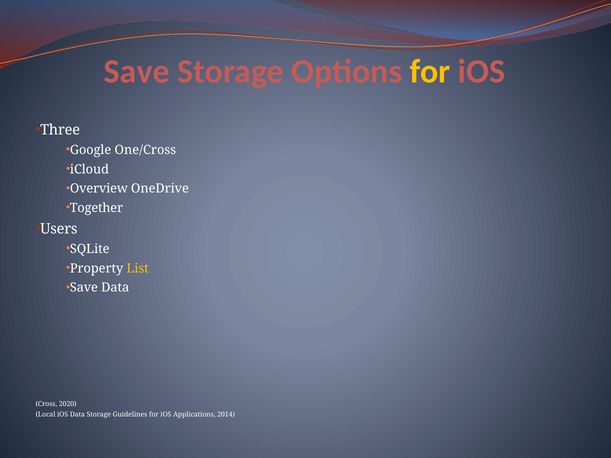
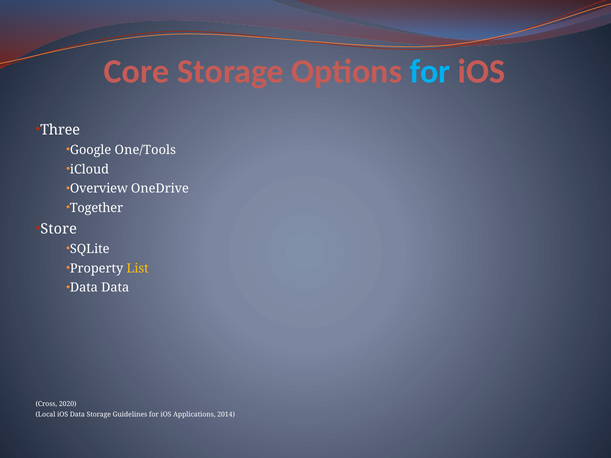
Save: Save -> Core (137, 72)
for colour: yellow -> light blue (430, 72)
One/Cross: One/Cross -> One/Tools (145, 150)
Users: Users -> Store (59, 229)
Save: Save -> Data (84, 288)
